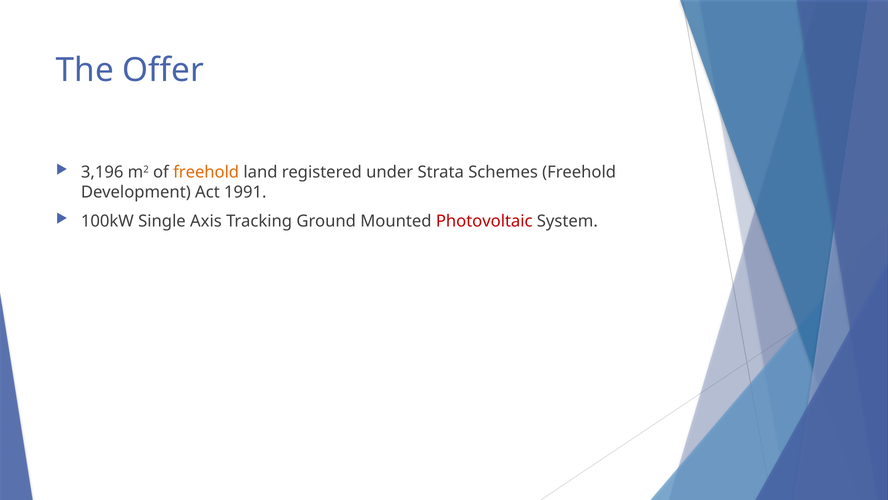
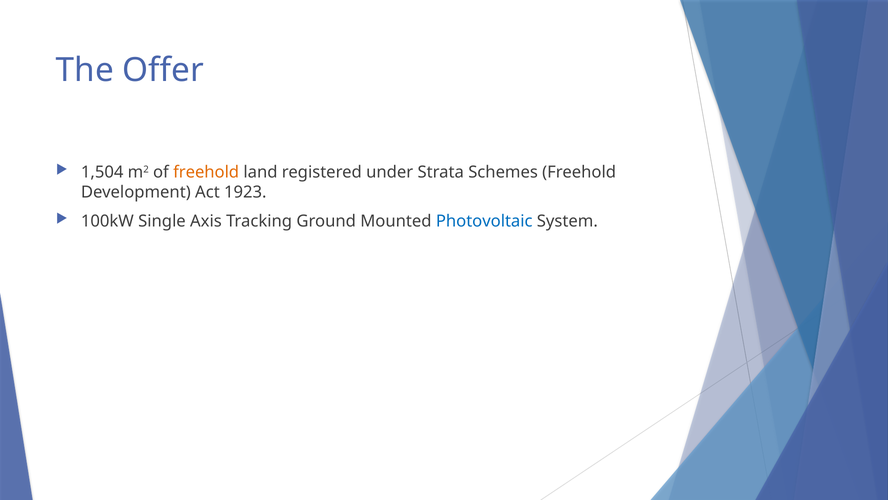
3,196: 3,196 -> 1,504 (102, 172)
1991: 1991 -> 1923 (245, 192)
Photovoltaic colour: red -> blue (484, 221)
